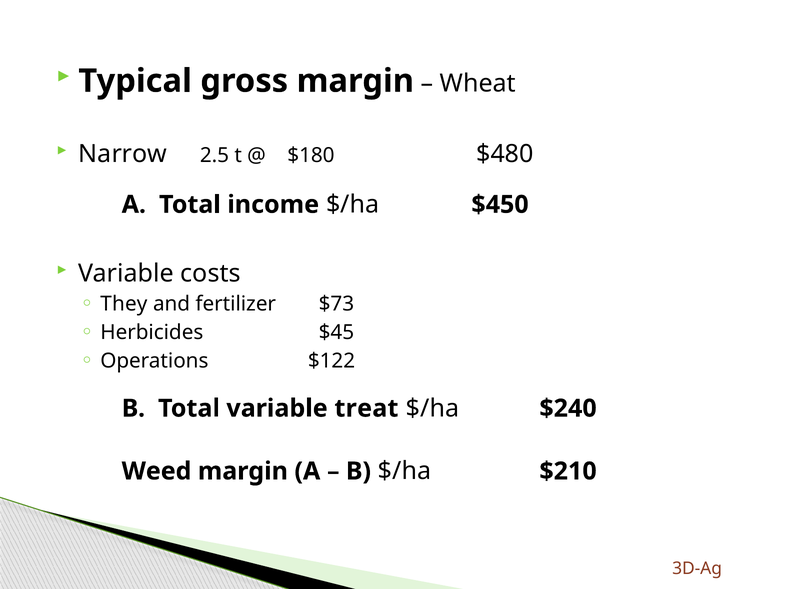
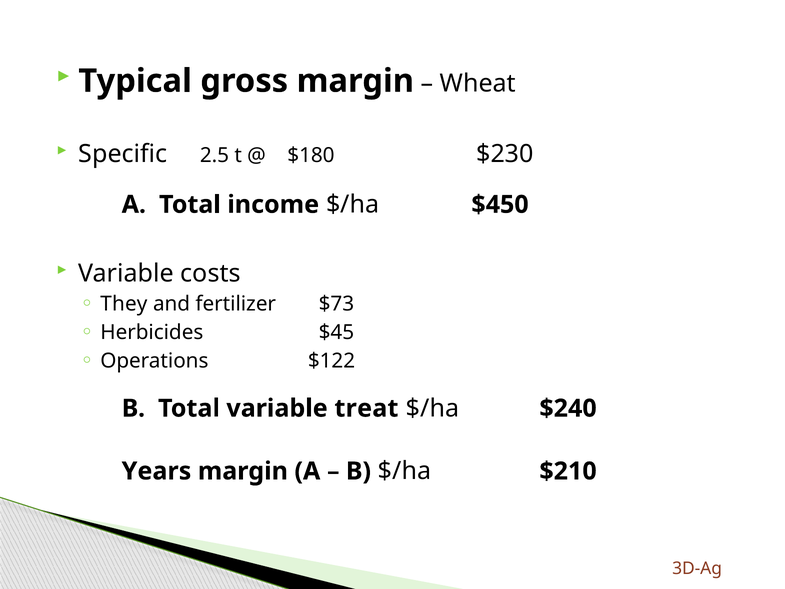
Narrow: Narrow -> Specific (123, 154)
$480: $480 -> $230 (505, 154)
Weed: Weed -> Years (156, 471)
